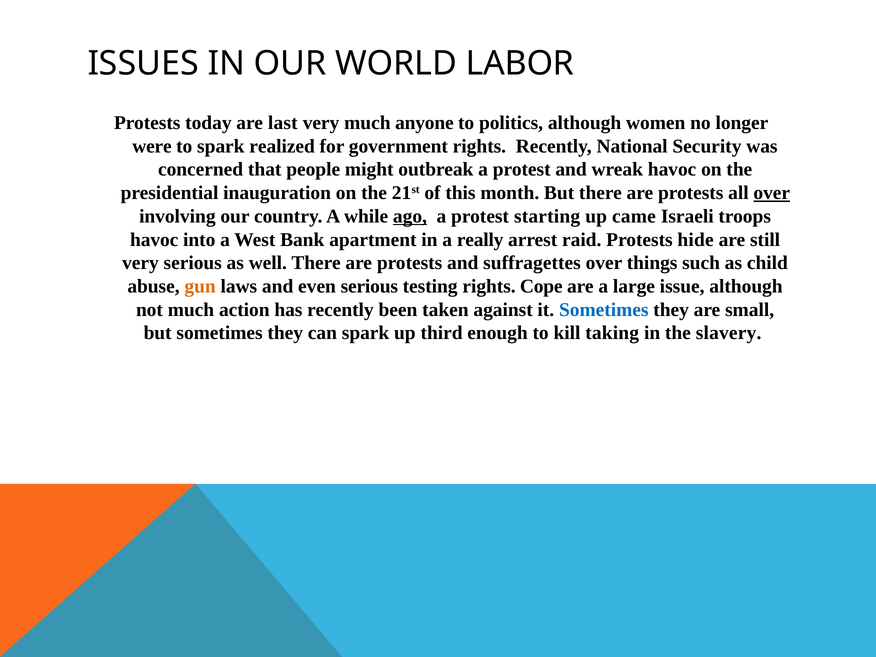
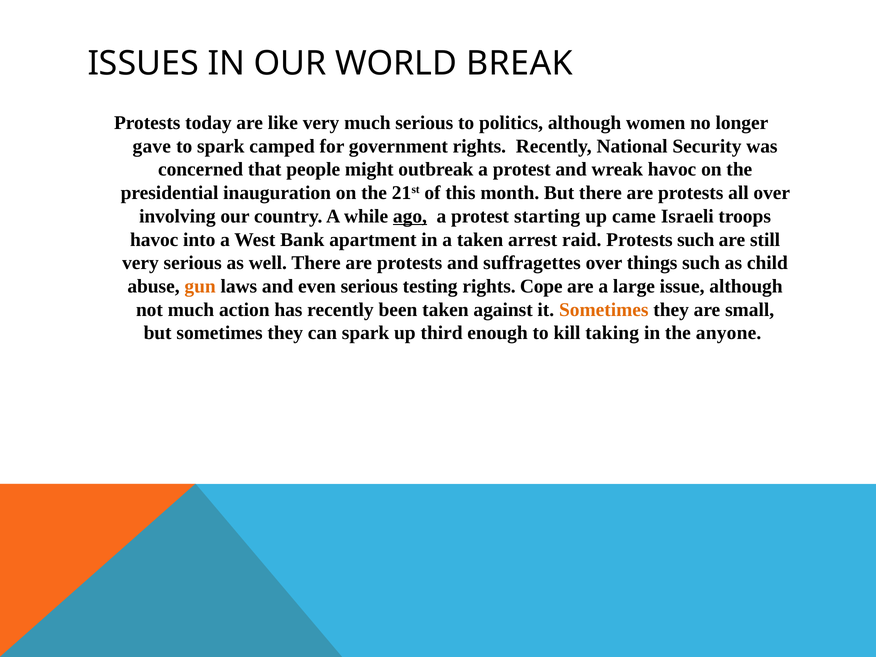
LABOR: LABOR -> BREAK (520, 64)
last: last -> like (283, 123)
much anyone: anyone -> serious (424, 123)
were: were -> gave (152, 146)
realized: realized -> camped (282, 146)
over underline: present -> none (772, 193)
a really: really -> taken (480, 240)
Protests hide: hide -> such (696, 240)
Sometimes colour: blue -> orange (604, 310)
slavery: slavery -> anyone (729, 333)
